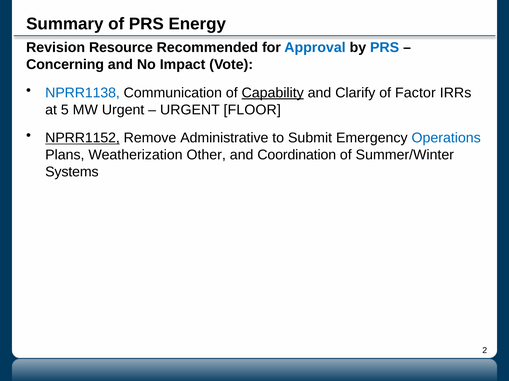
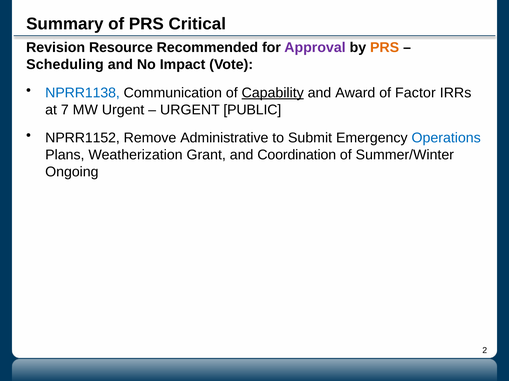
Energy: Energy -> Critical (197, 24)
Approval colour: blue -> purple (315, 48)
PRS colour: blue -> orange (385, 48)
Concerning: Concerning -> Scheduling (65, 65)
Clarify: Clarify -> Award (355, 93)
5: 5 -> 7 (65, 110)
FLOOR: FLOOR -> PUBLIC (252, 110)
NPRR1152 underline: present -> none (83, 138)
Other: Other -> Grant (206, 155)
Systems: Systems -> Ongoing (72, 172)
